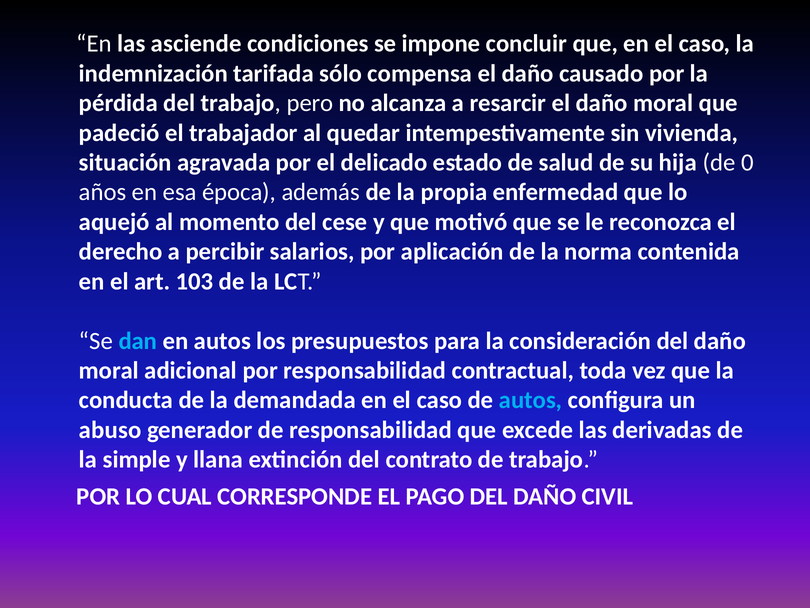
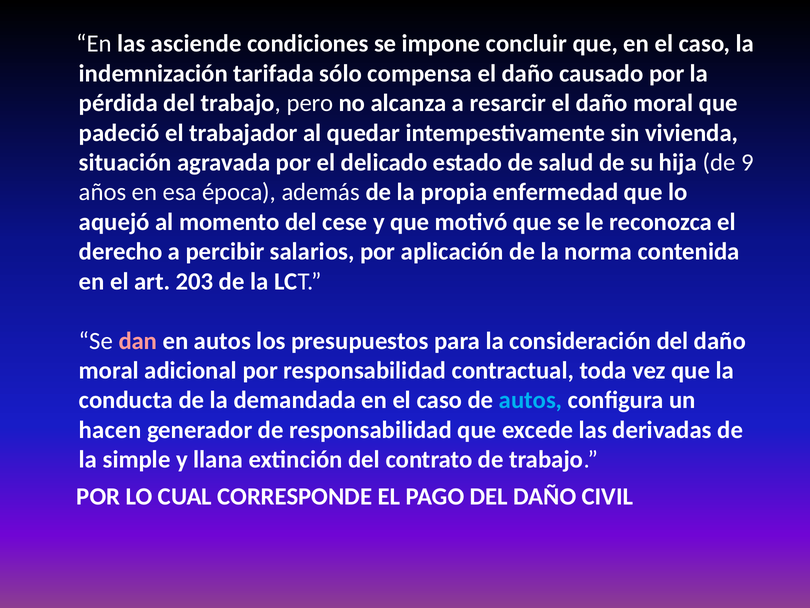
0: 0 -> 9 (747, 162)
103: 103 -> 203 (195, 281)
dan colour: light blue -> pink (138, 341)
abuso: abuso -> hacen (110, 430)
